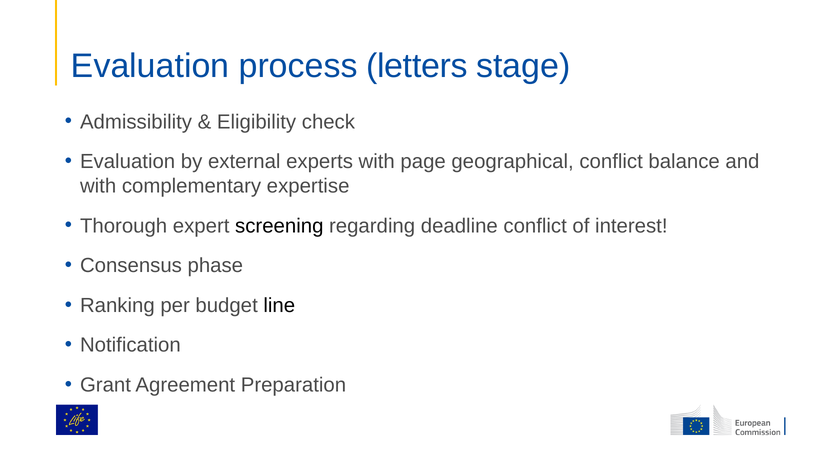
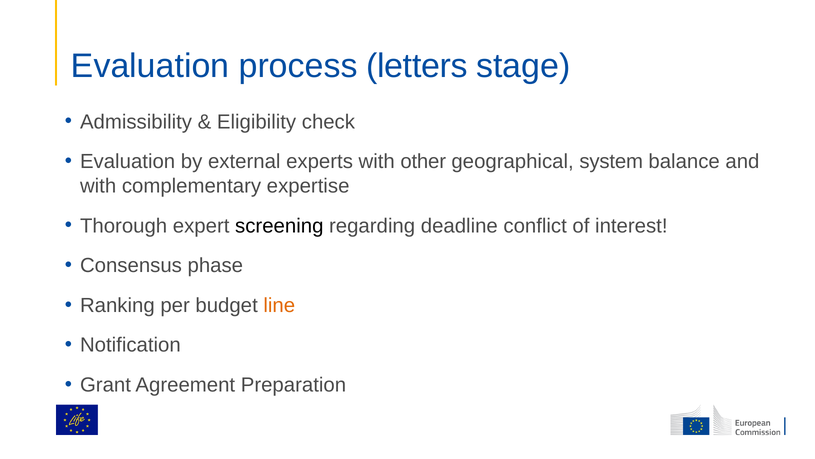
page: page -> other (423, 161)
geographical conflict: conflict -> system (611, 161)
line colour: black -> orange (279, 305)
